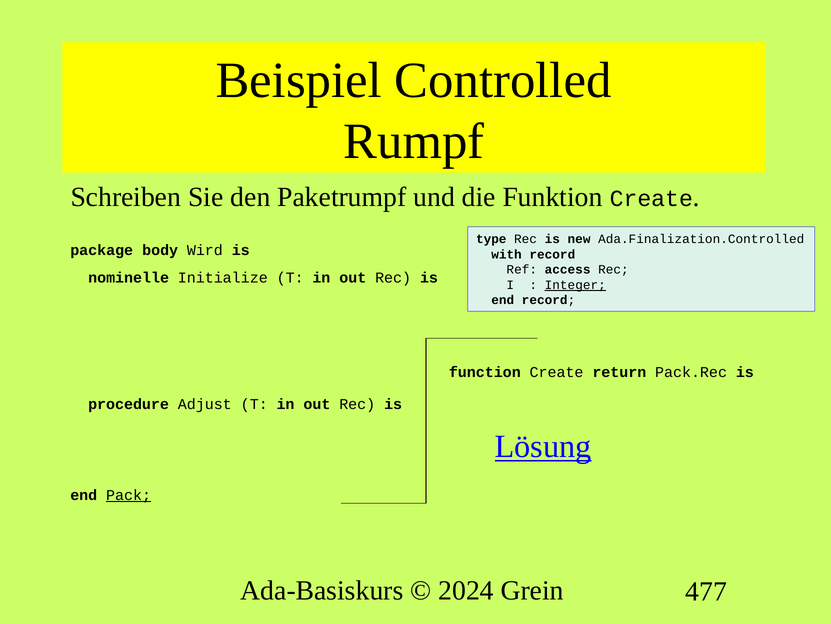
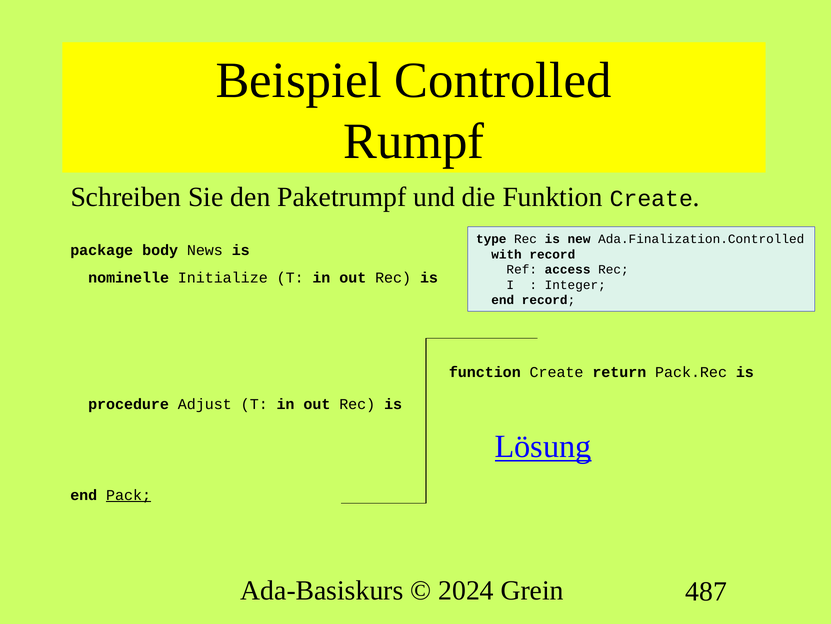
Wird: Wird -> News (205, 250)
Integer underline: present -> none (575, 285)
477: 477 -> 487 (706, 591)
